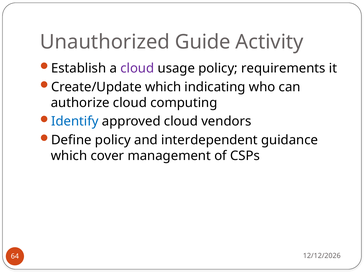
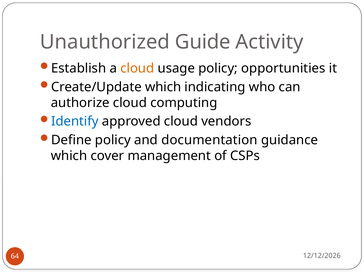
cloud colour: purple -> orange (137, 68)
requirements: requirements -> opportunities (283, 68)
interdependent: interdependent -> documentation (209, 140)
